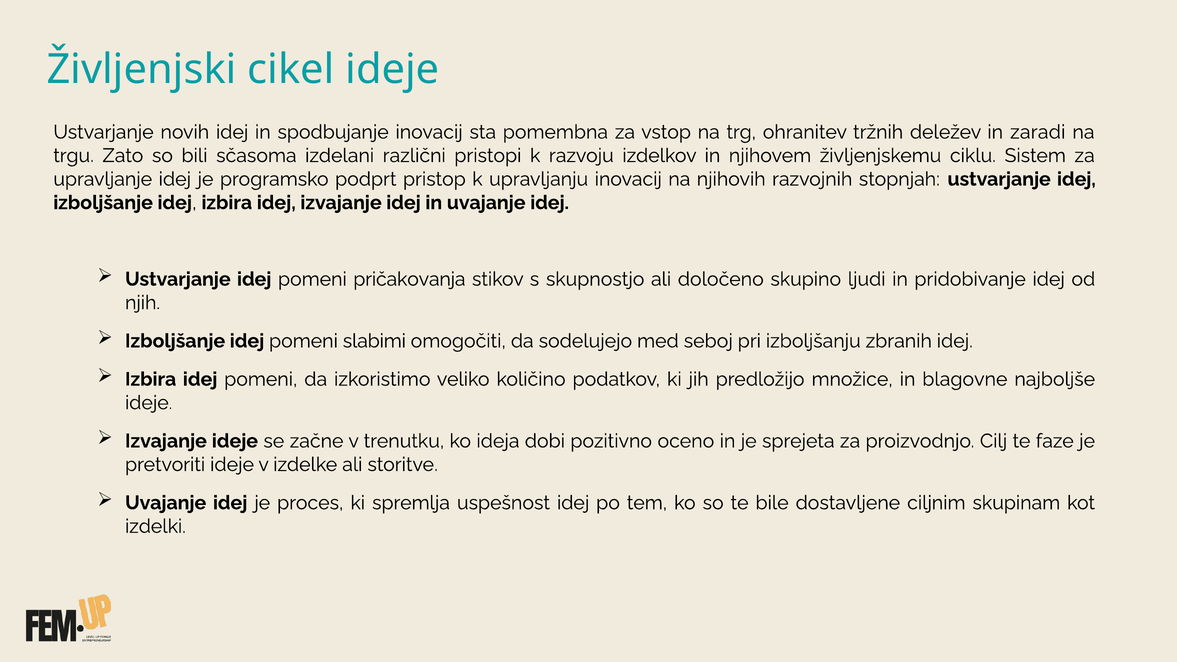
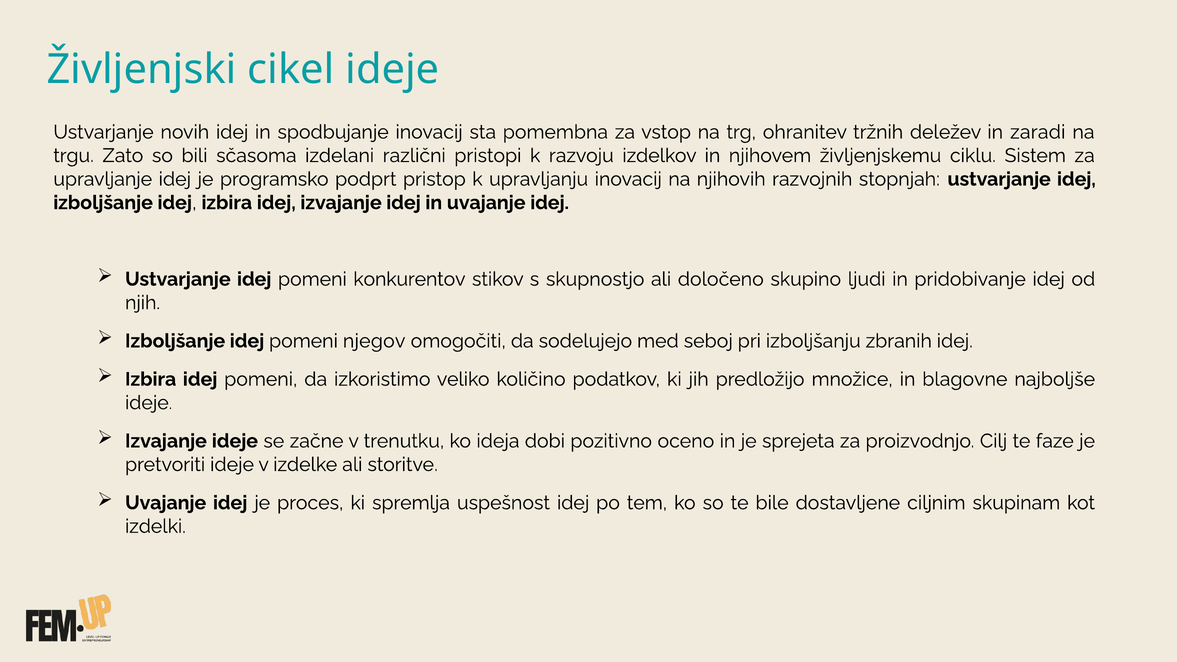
pričakovanja: pričakovanja -> konkurentov (409, 279)
slabimi: slabimi -> njegov (374, 341)
